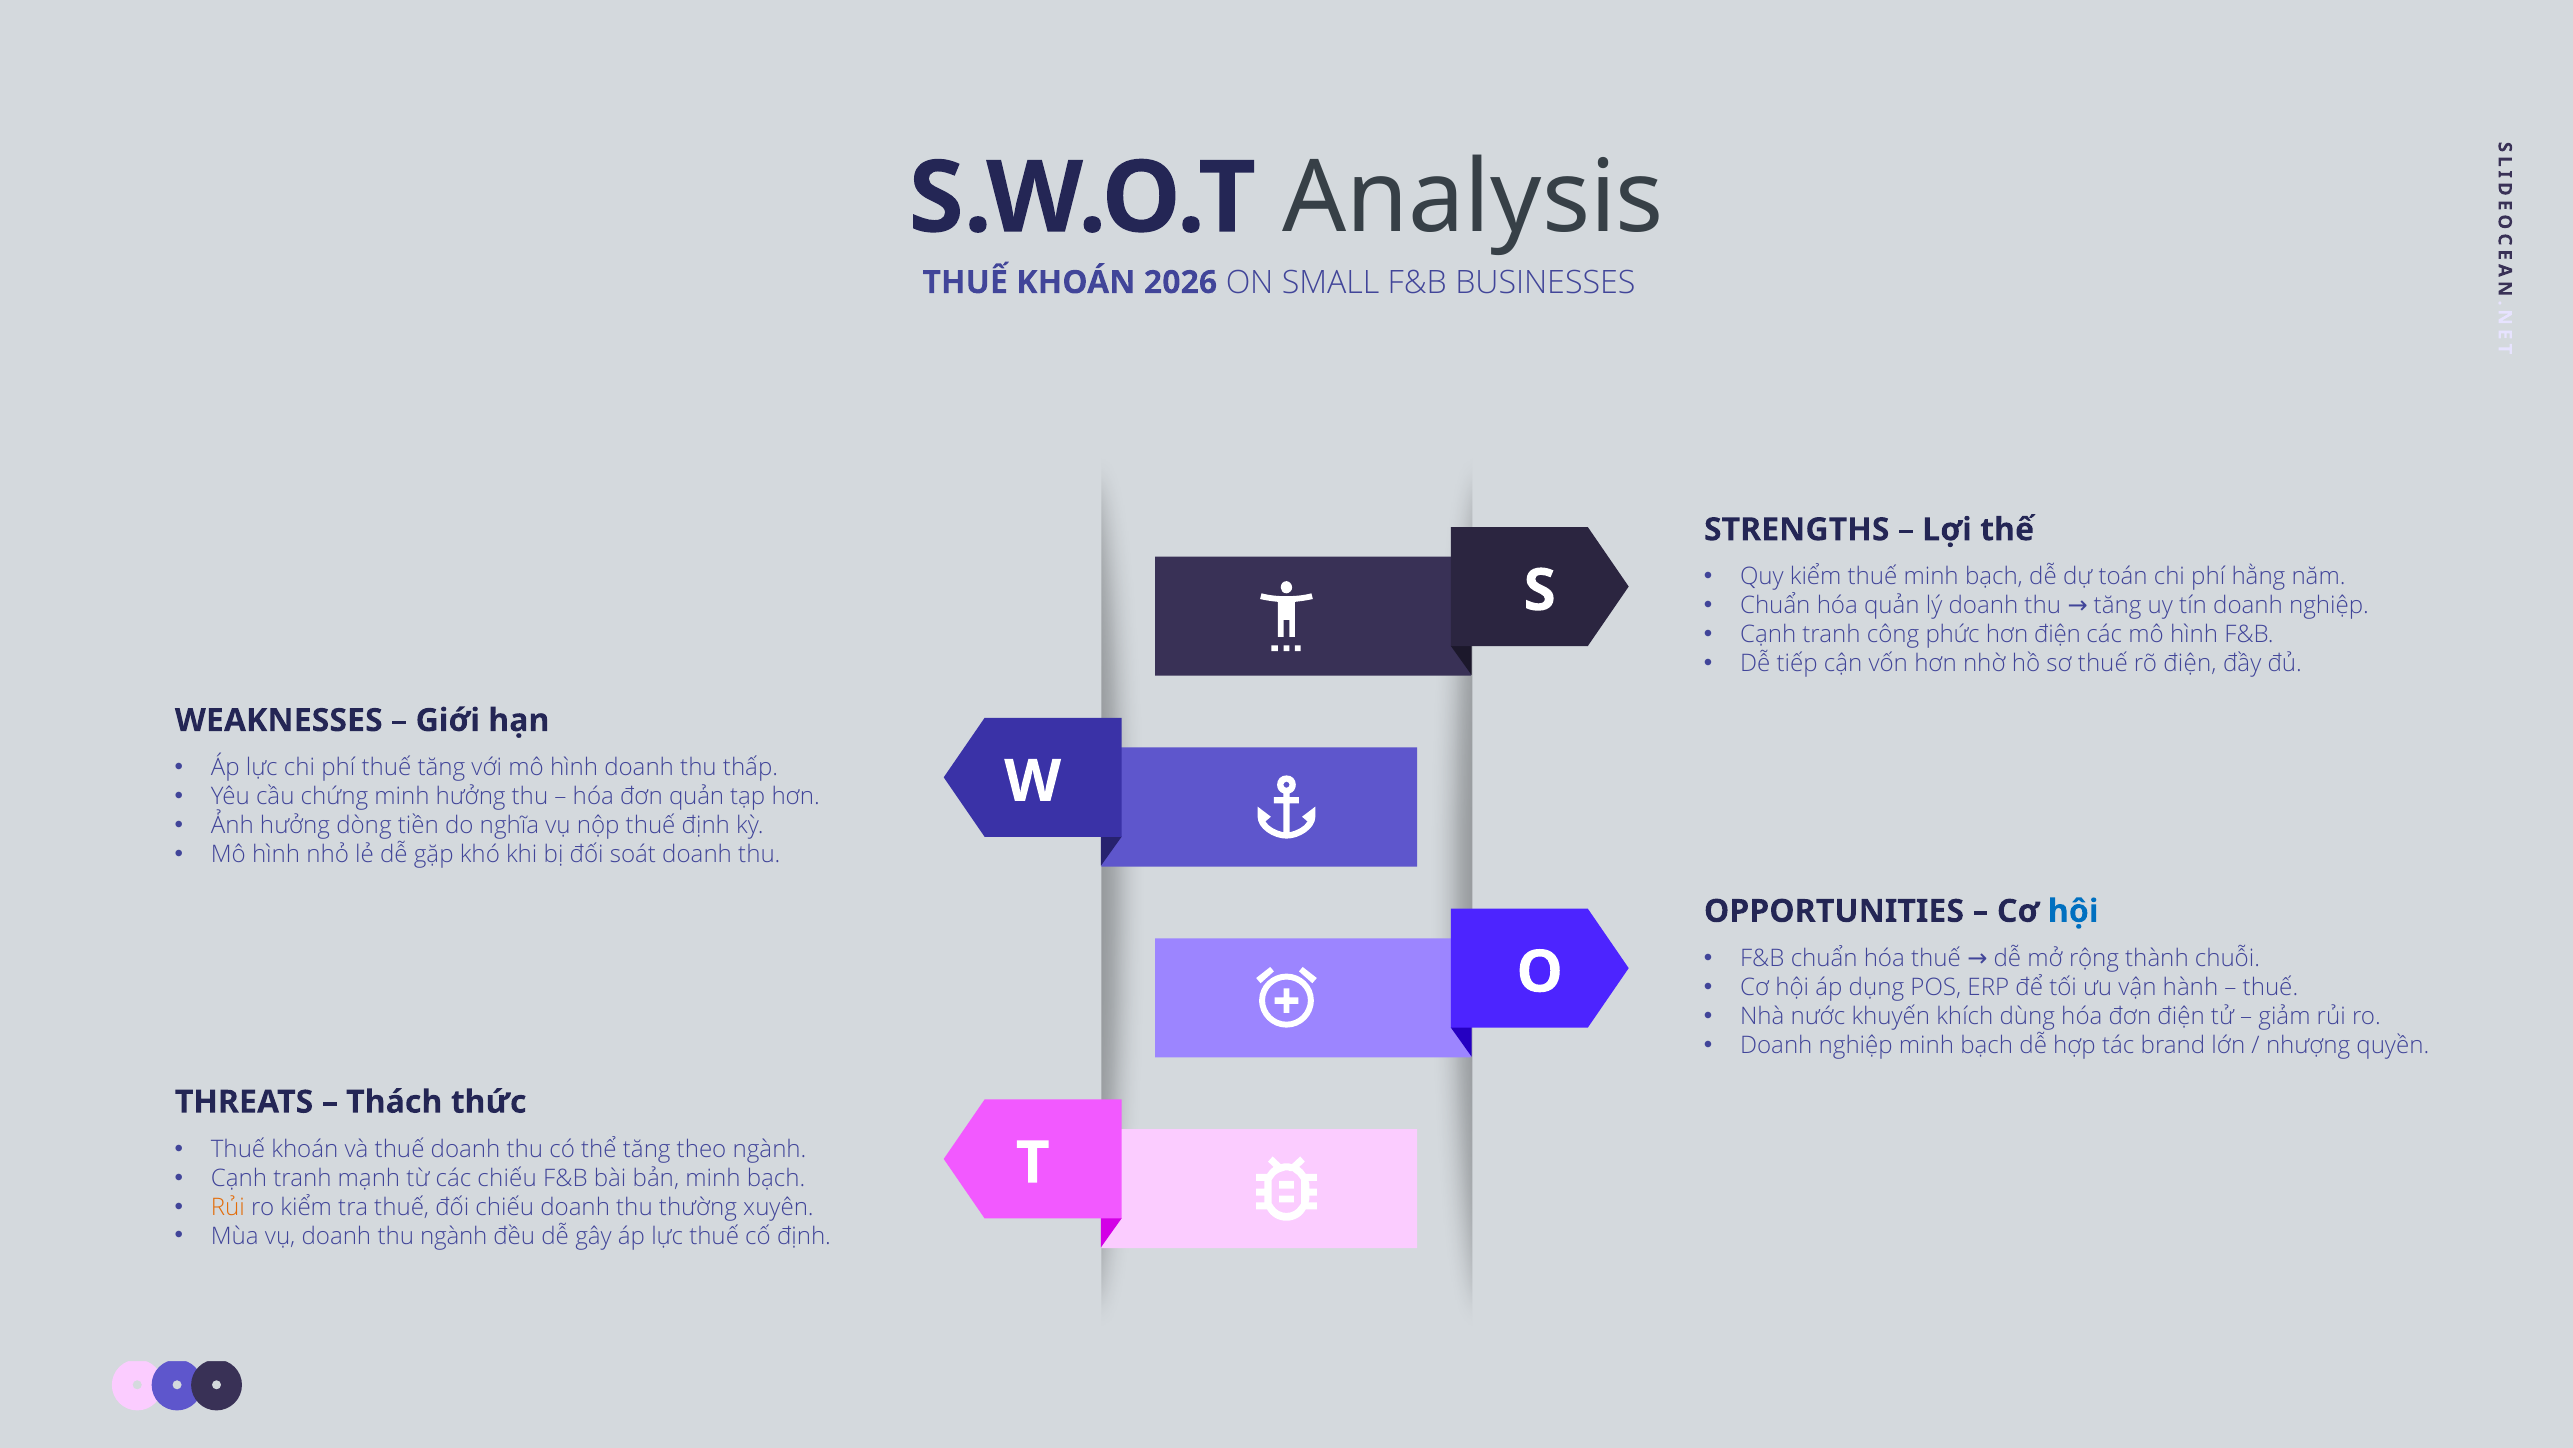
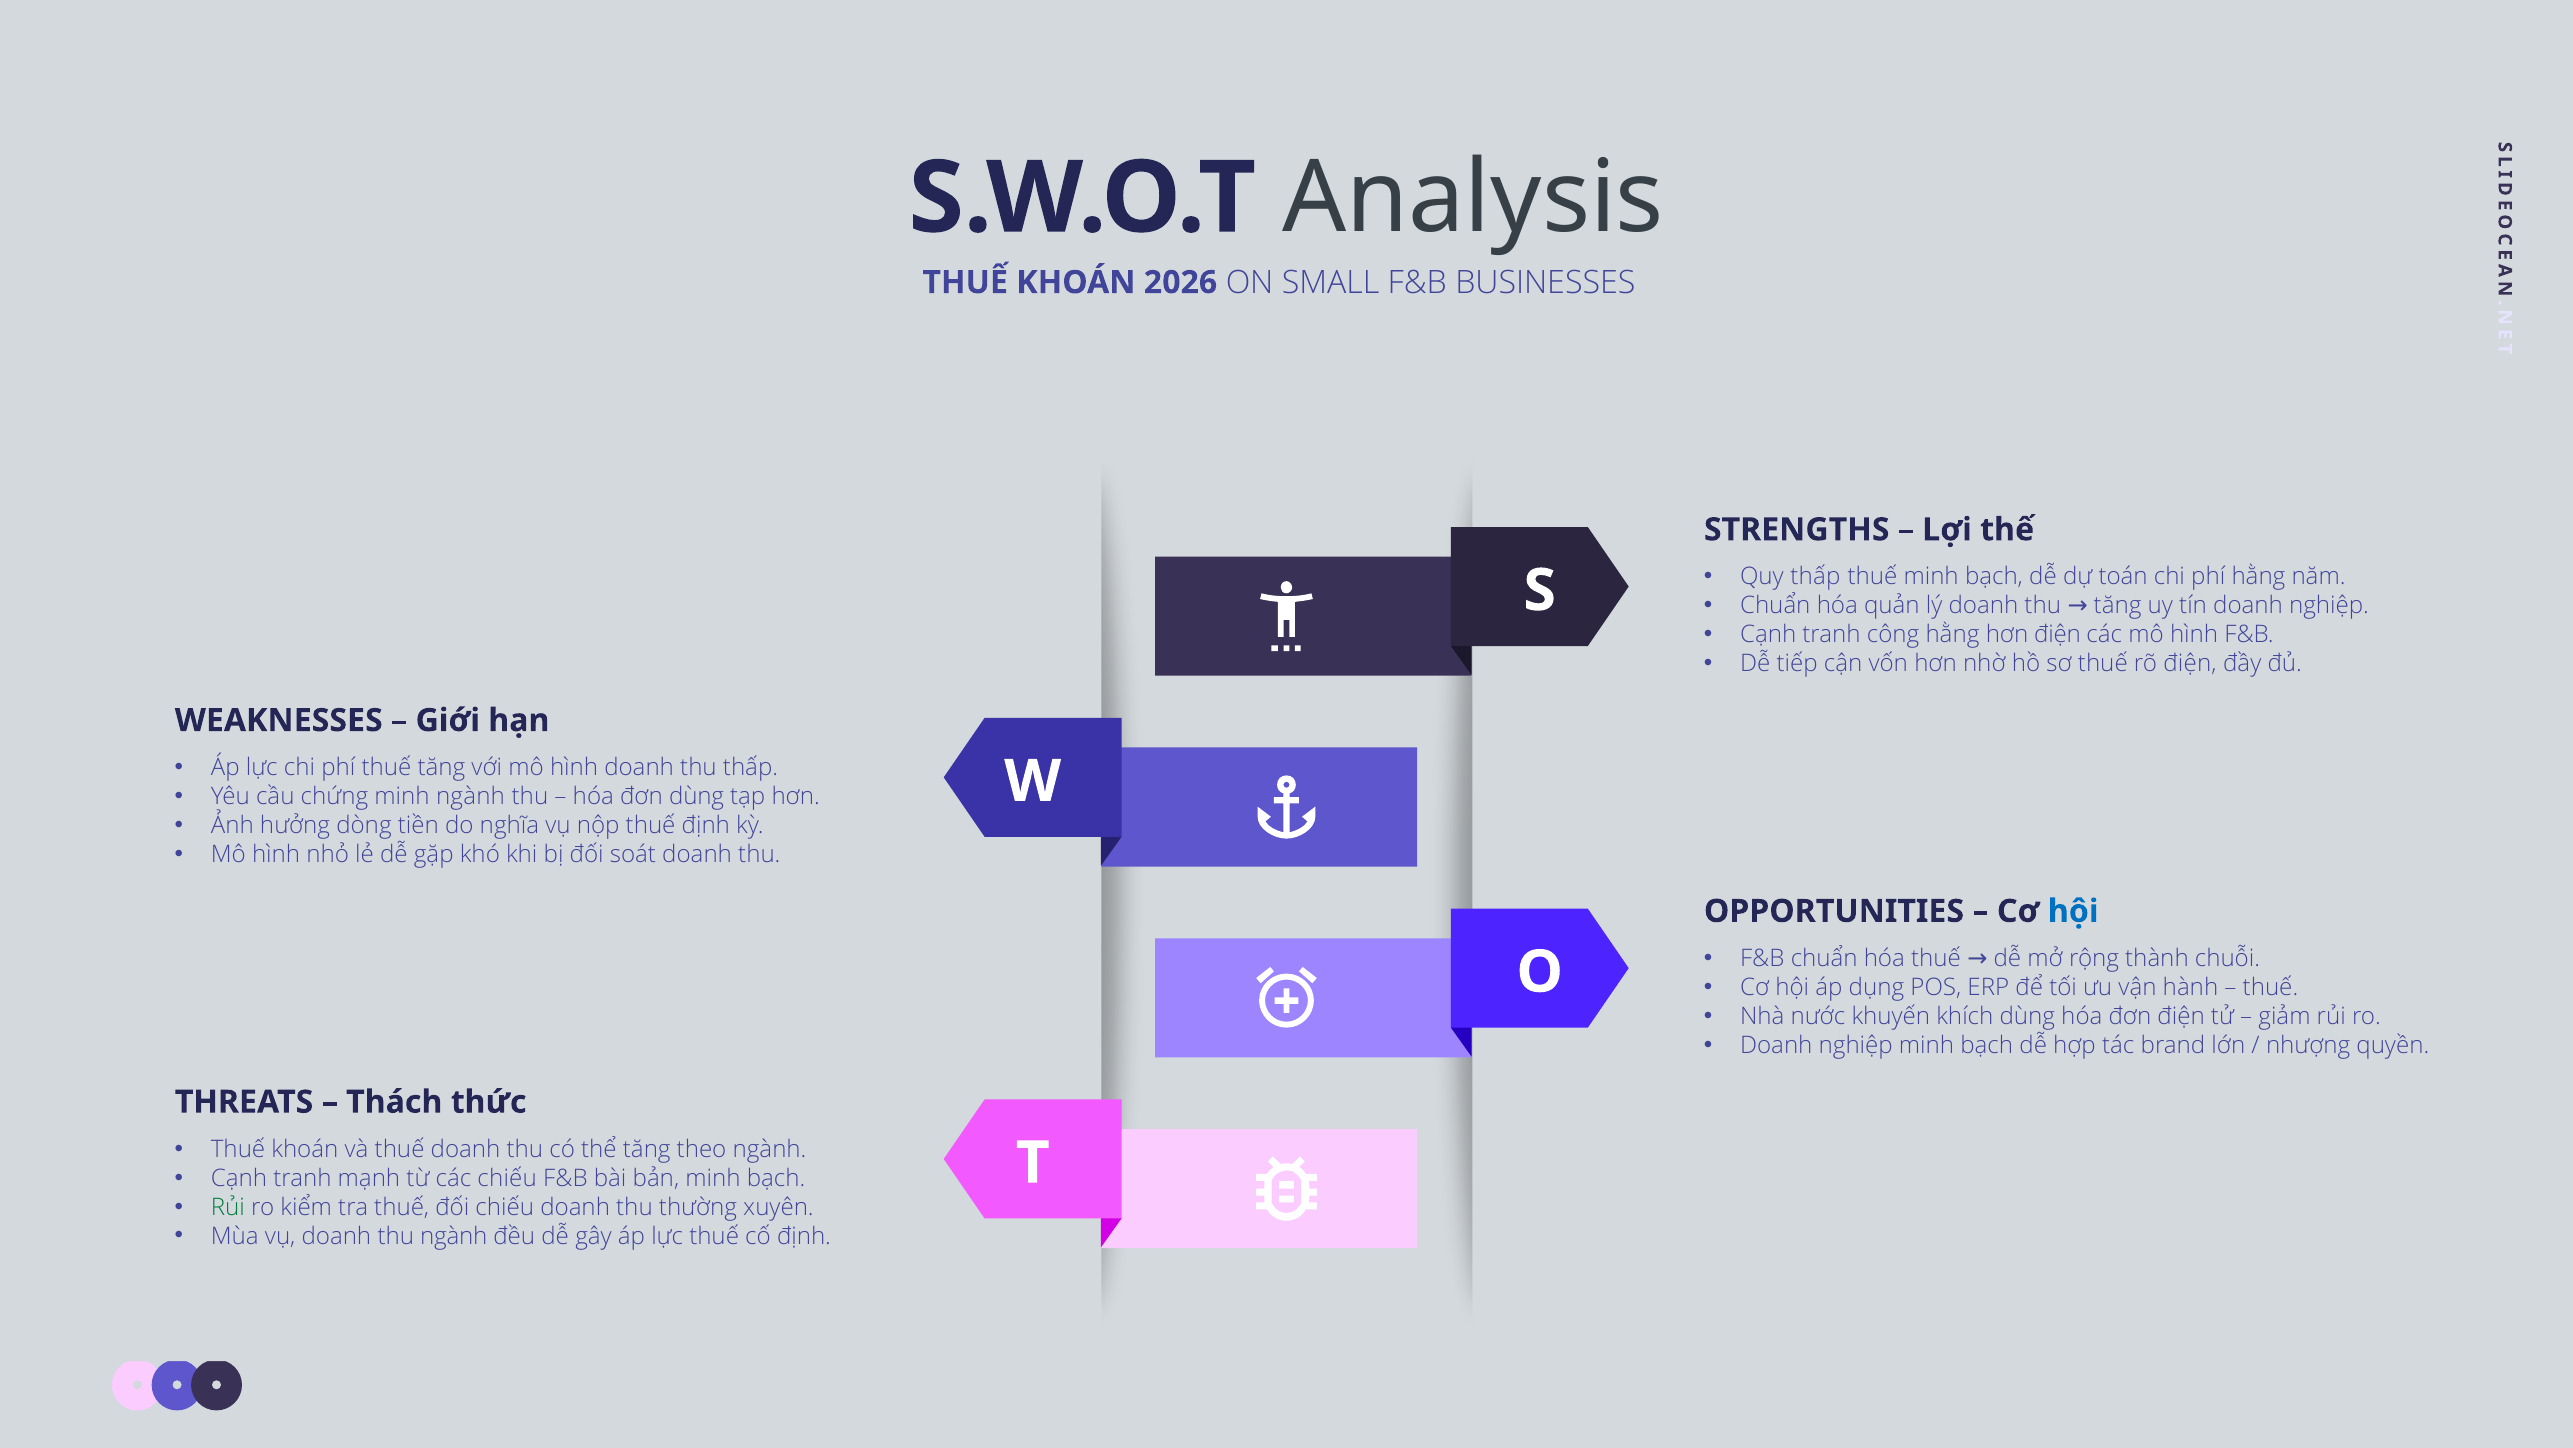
Quy kiểm: kiểm -> thấp (1815, 577)
công phức: phức -> hằng (1952, 635)
minh hưởng: hưởng -> ngành (470, 796)
đơn quản: quản -> dùng (697, 796)
Rủi colour: orange -> green (228, 1207)
